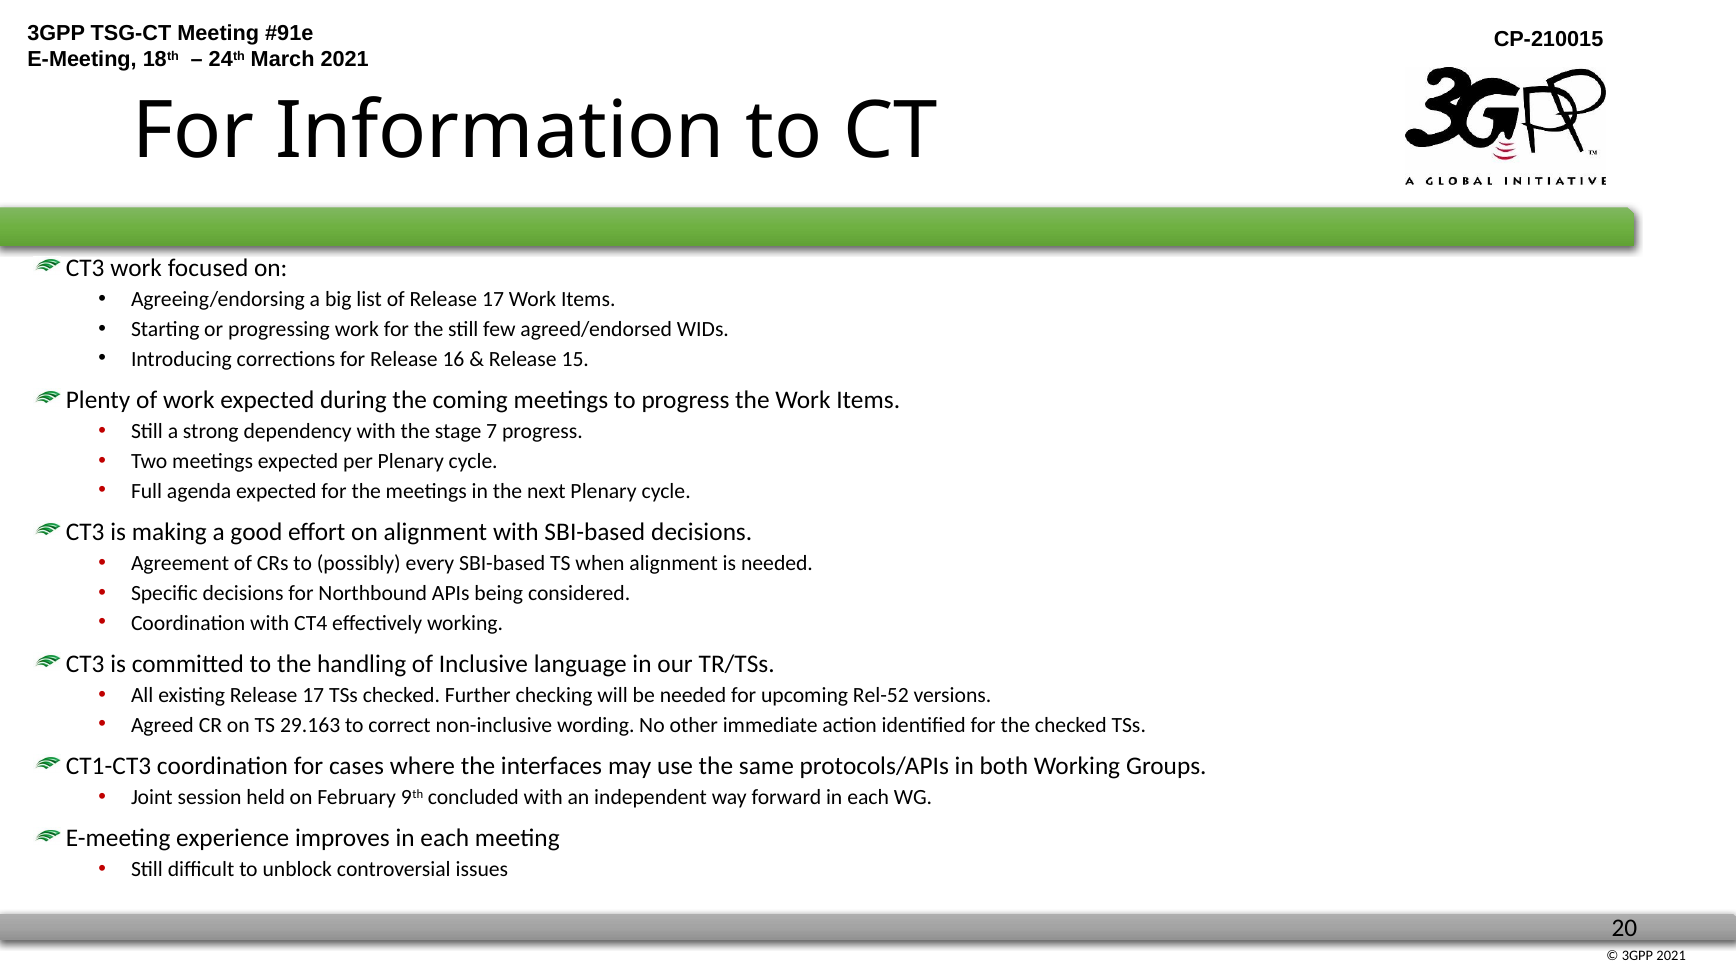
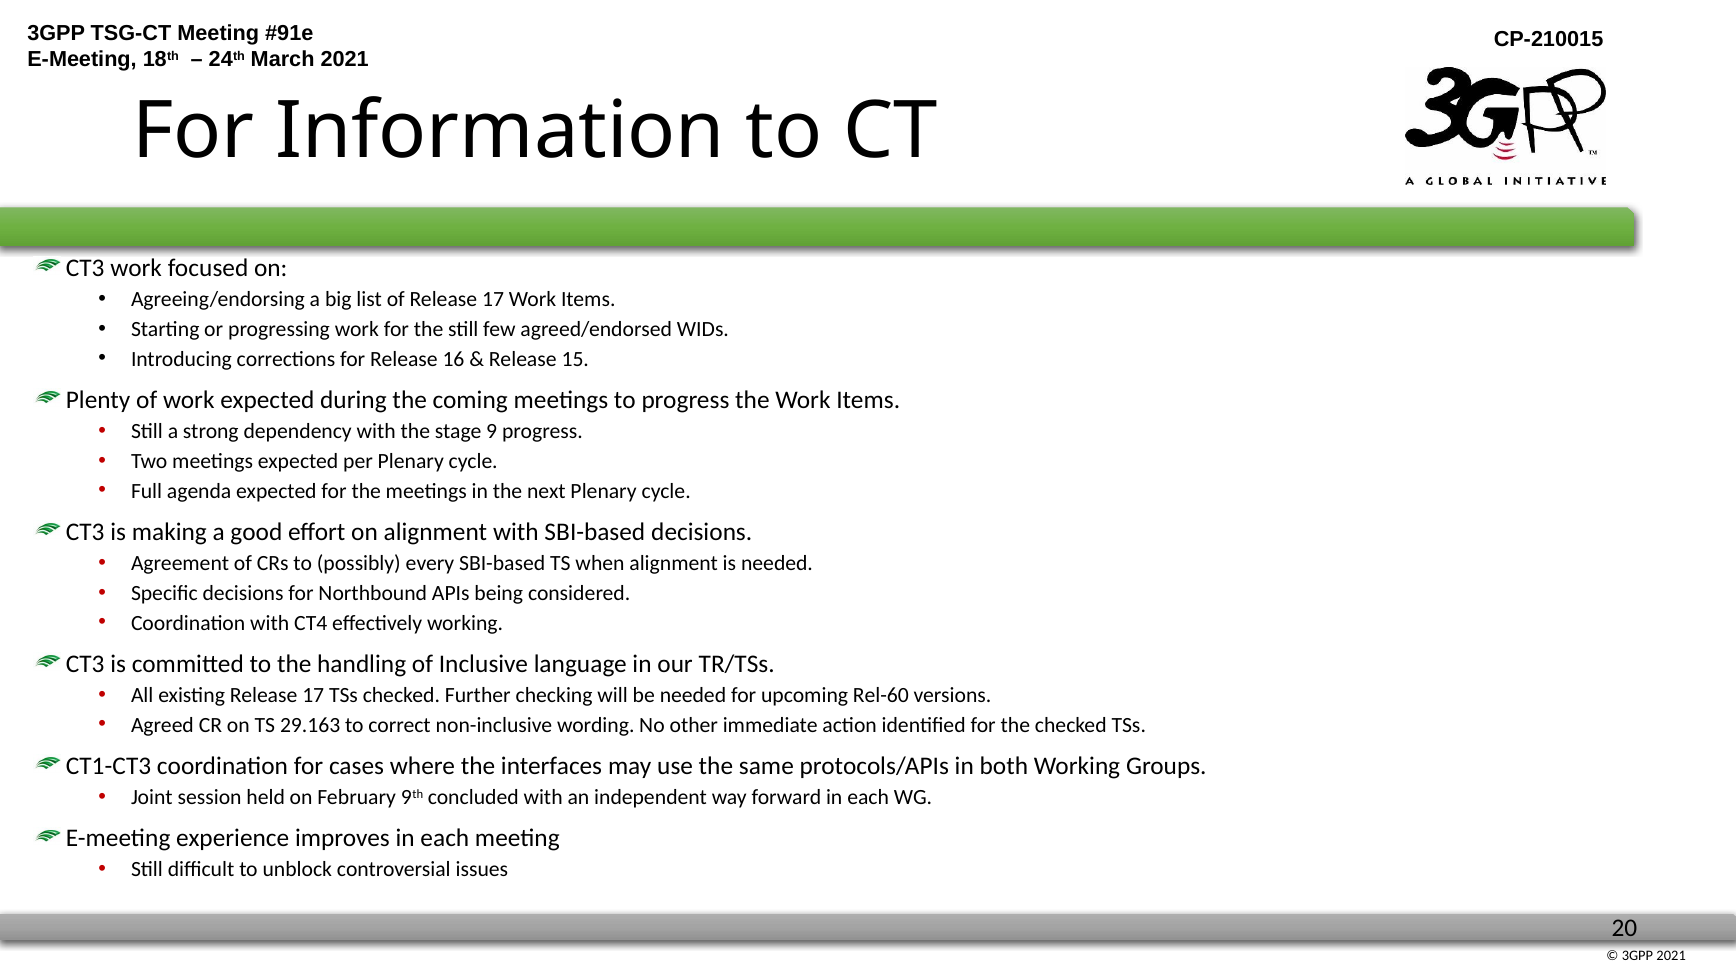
7: 7 -> 9 (492, 431)
Rel-52: Rel-52 -> Rel-60 (881, 695)
